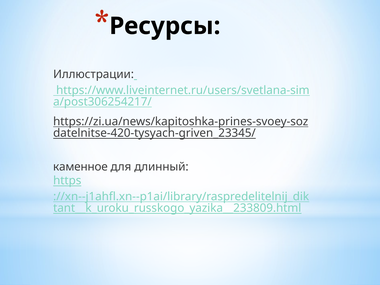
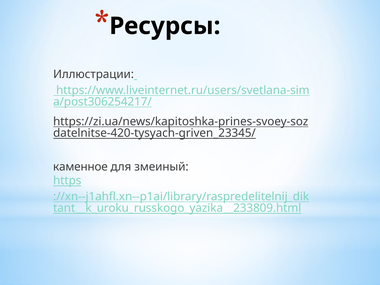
длинный: длинный -> змеиный (161, 167)
